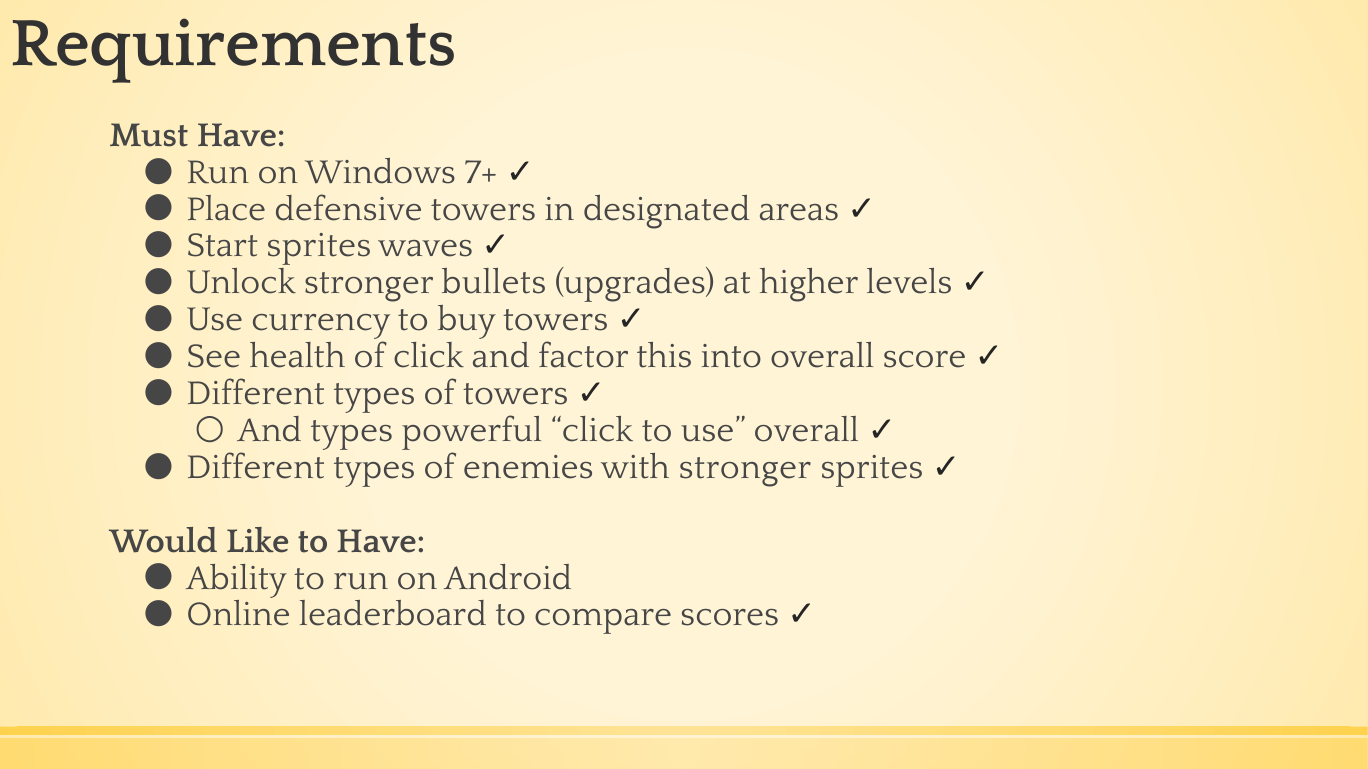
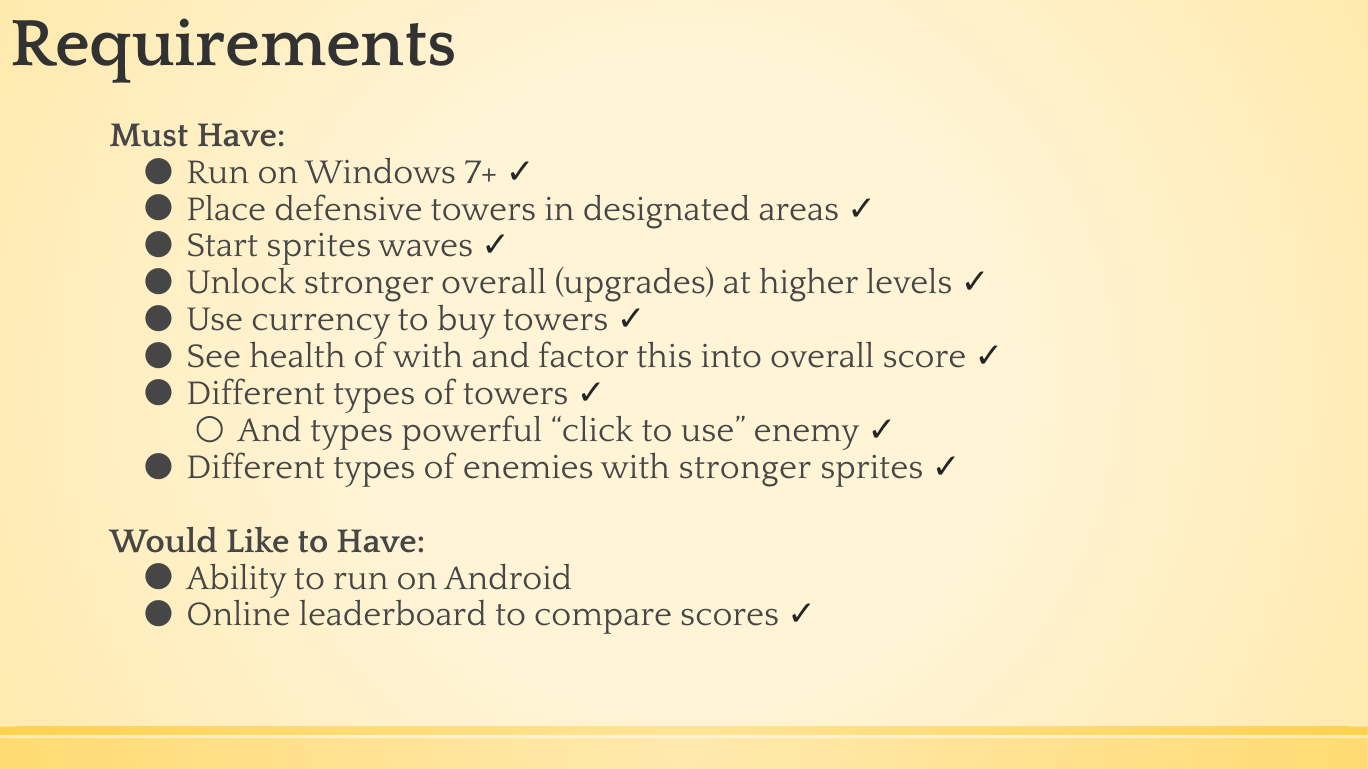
stronger bullets: bullets -> overall (494, 283)
of click: click -> with (428, 357)
use overall: overall -> enemy (807, 430)
